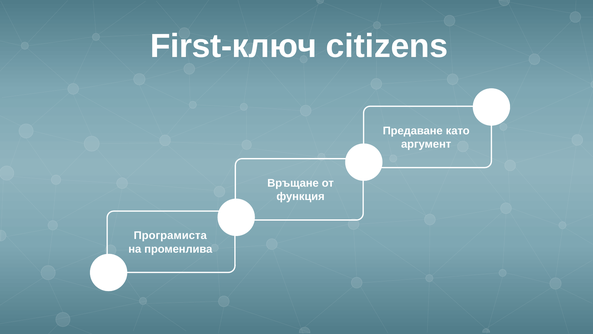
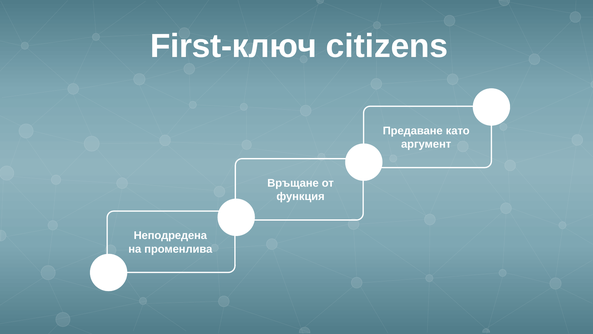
Програмиста: Програмиста -> Неподредена (170, 235)
